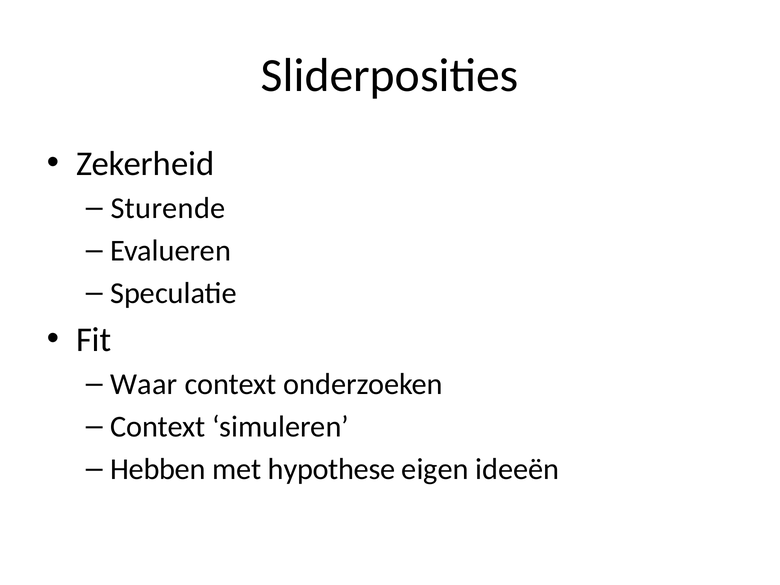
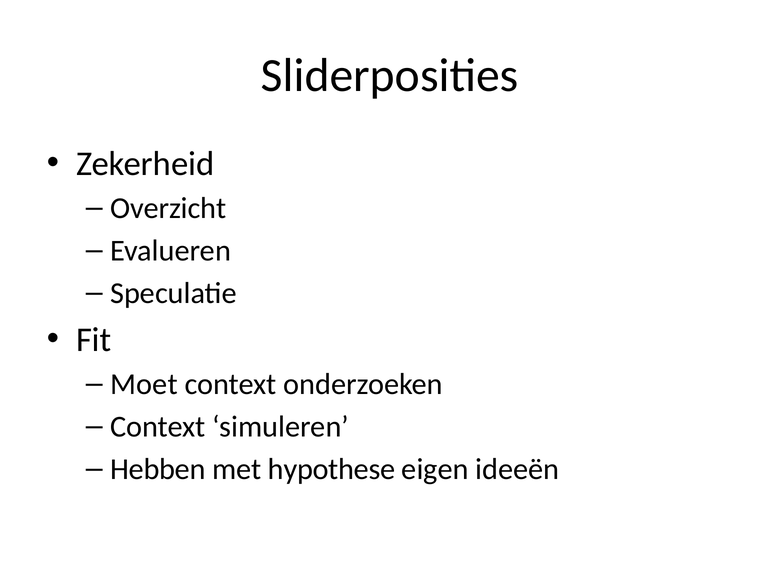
Sturende: Sturende -> Overzicht (168, 208)
Waar: Waar -> Moet (144, 384)
